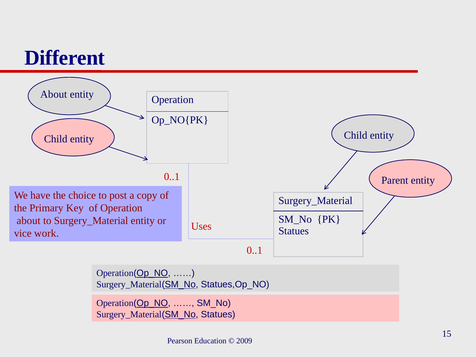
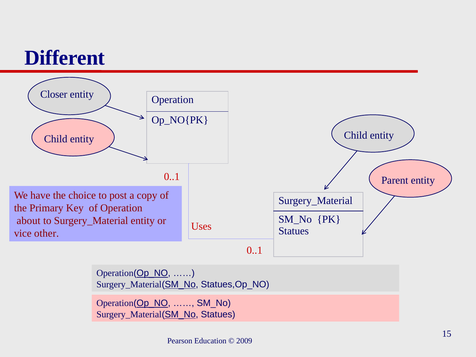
About: About -> Closer (54, 94)
work: work -> other (47, 233)
